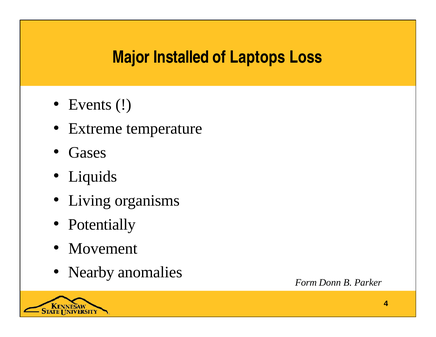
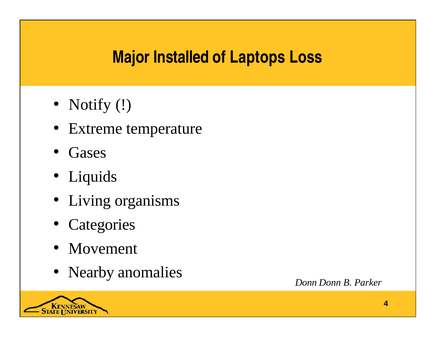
Events: Events -> Notify (90, 105)
Potentially: Potentially -> Categories (102, 224)
Form: Form -> Donn (306, 282)
